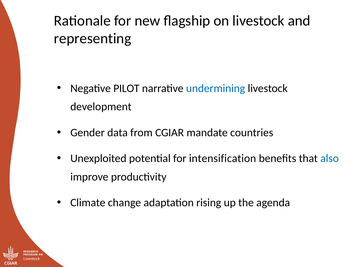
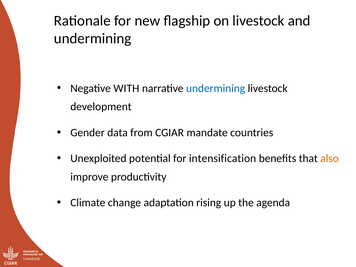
representing: representing -> undermining (93, 38)
PILOT: PILOT -> WITH (126, 88)
also colour: blue -> orange (330, 158)
